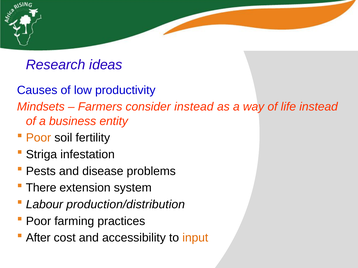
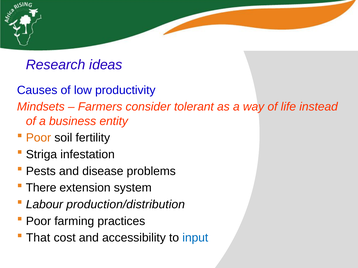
consider instead: instead -> tolerant (194, 107)
After: After -> That (38, 238)
input colour: orange -> blue (195, 238)
